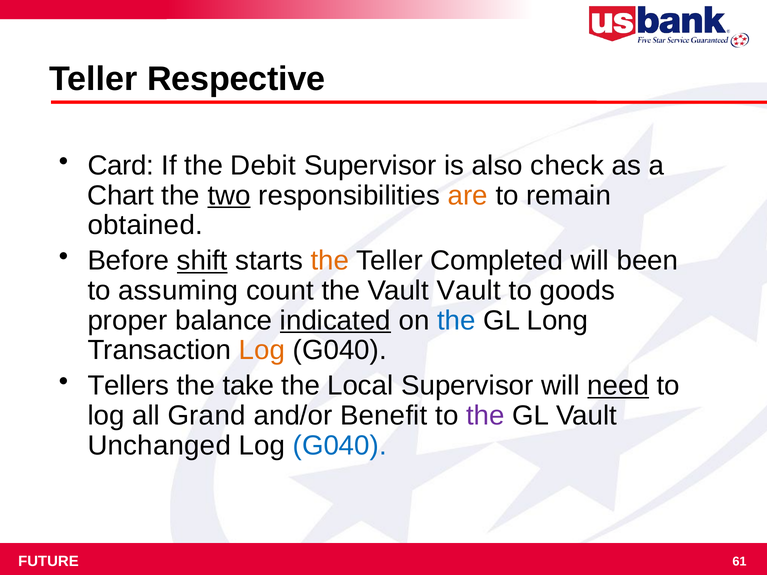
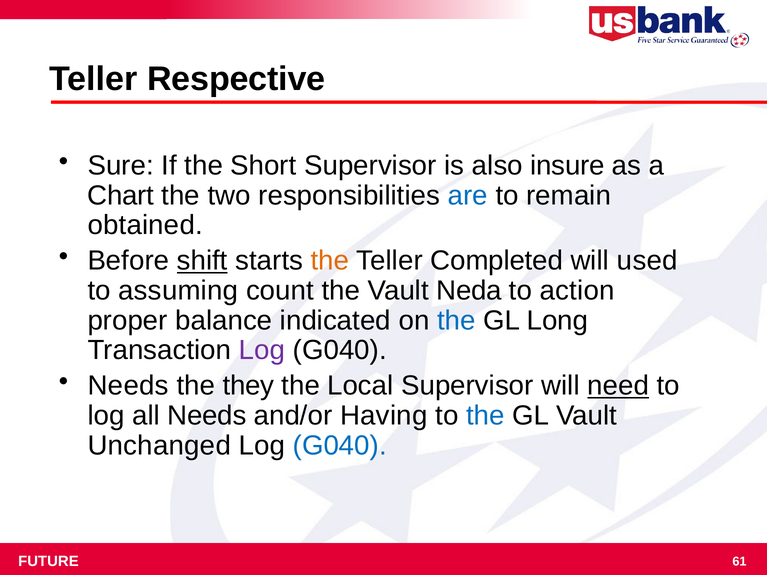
Card: Card -> Sure (121, 166)
Debit: Debit -> Short (263, 166)
check: check -> insure (567, 166)
two underline: present -> none (229, 196)
are colour: orange -> blue (468, 196)
been: been -> used (647, 261)
Vault Vault: Vault -> Neda (469, 291)
goods: goods -> action (577, 291)
indicated underline: present -> none (335, 321)
Log colour: orange -> purple (262, 351)
Tellers: Tellers -> Needs (128, 386)
take: take -> they (249, 386)
all Grand: Grand -> Needs (207, 416)
Benefit: Benefit -> Having (384, 416)
the colour: purple -> blue (485, 416)
